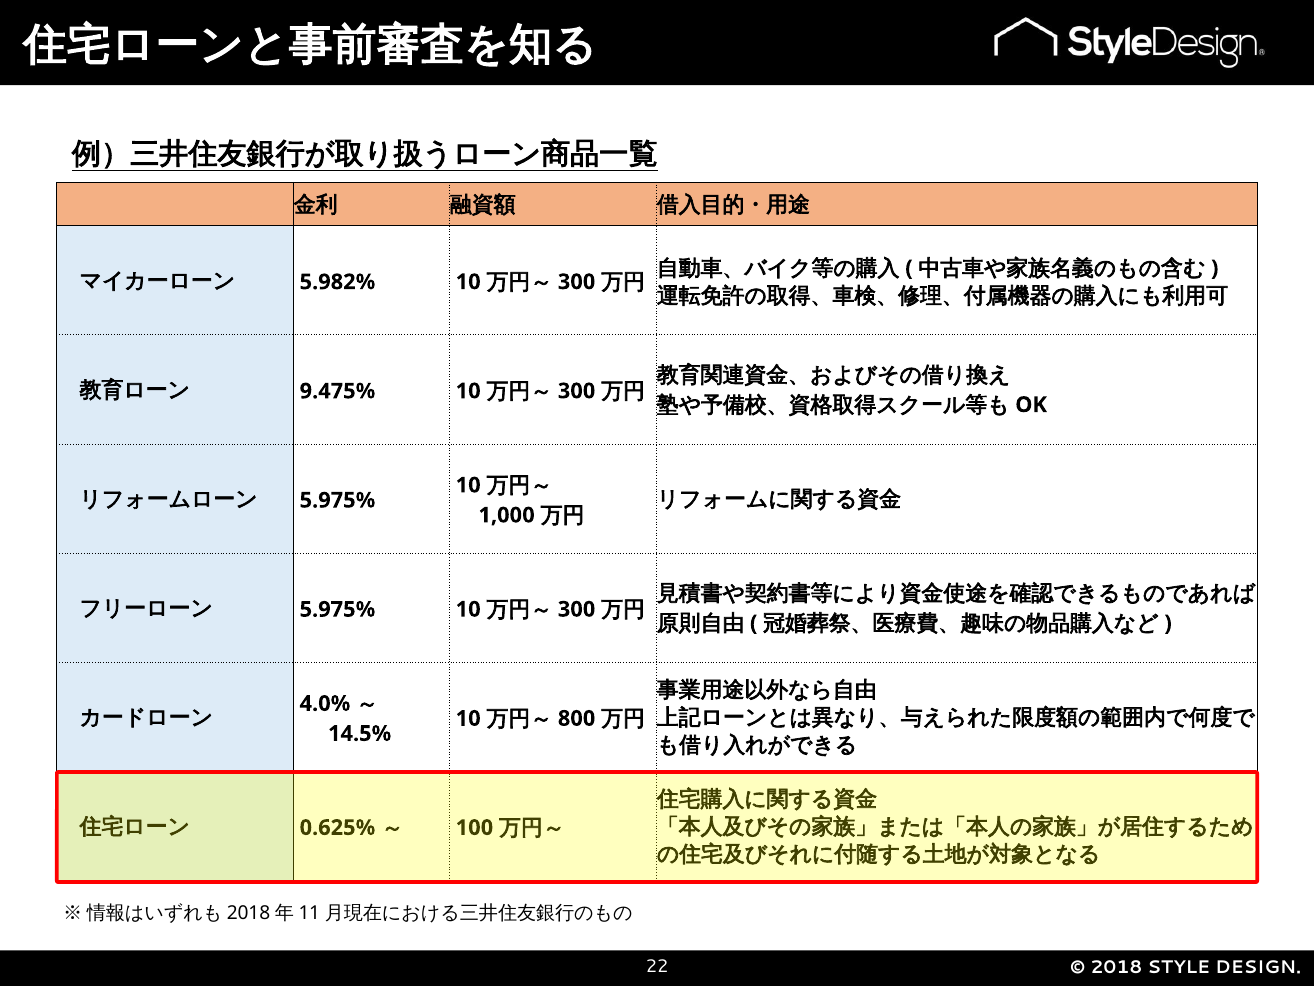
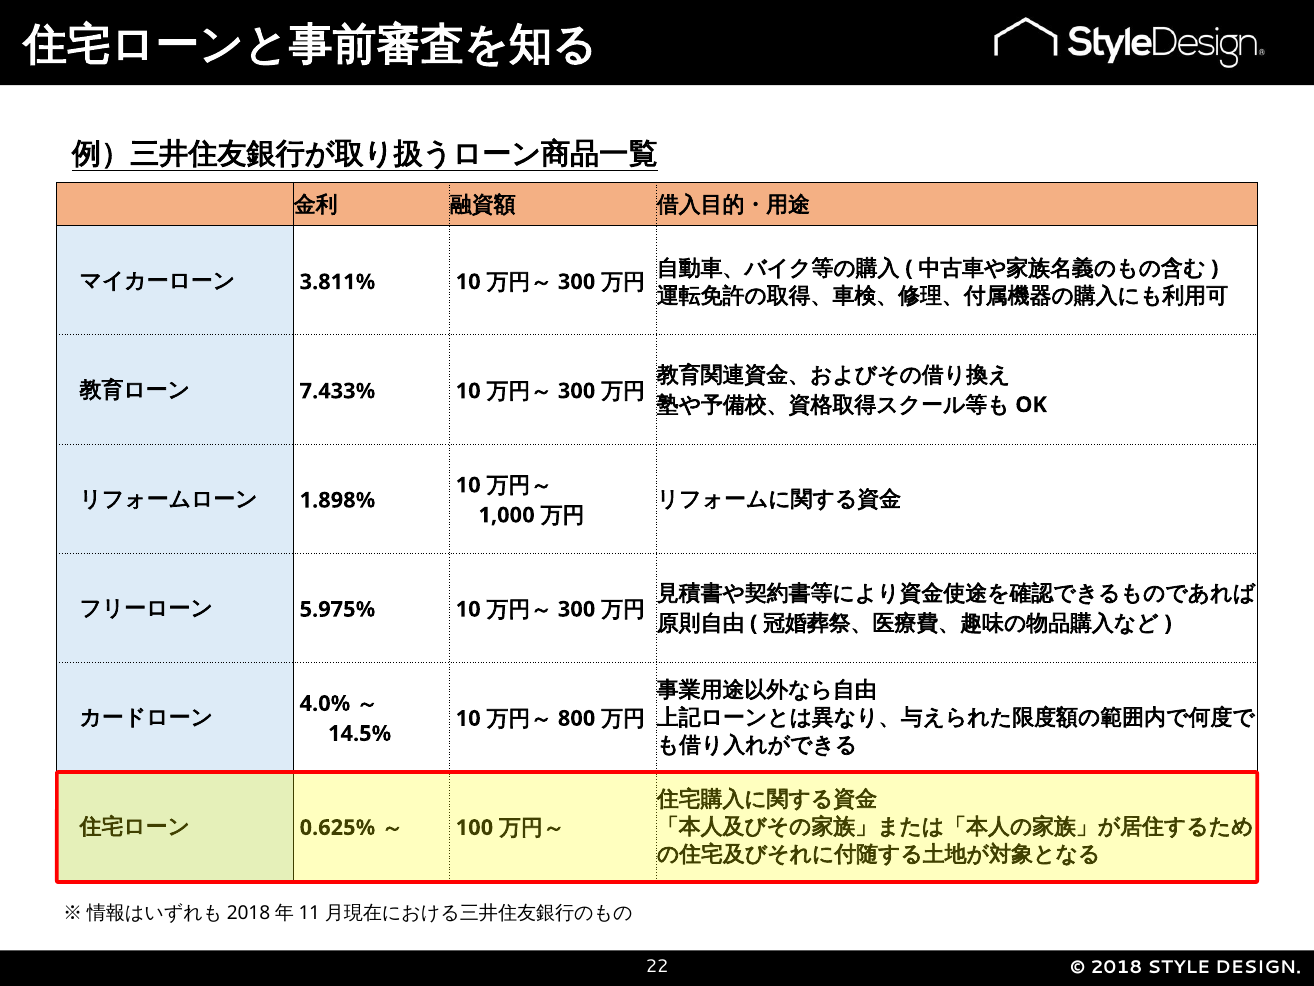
5.982%: 5.982% -> 3.811% (337, 282)
9.475%: 9.475% -> 7.433% (337, 391)
5.975%: 5.975% -> 1.898% (337, 500)
